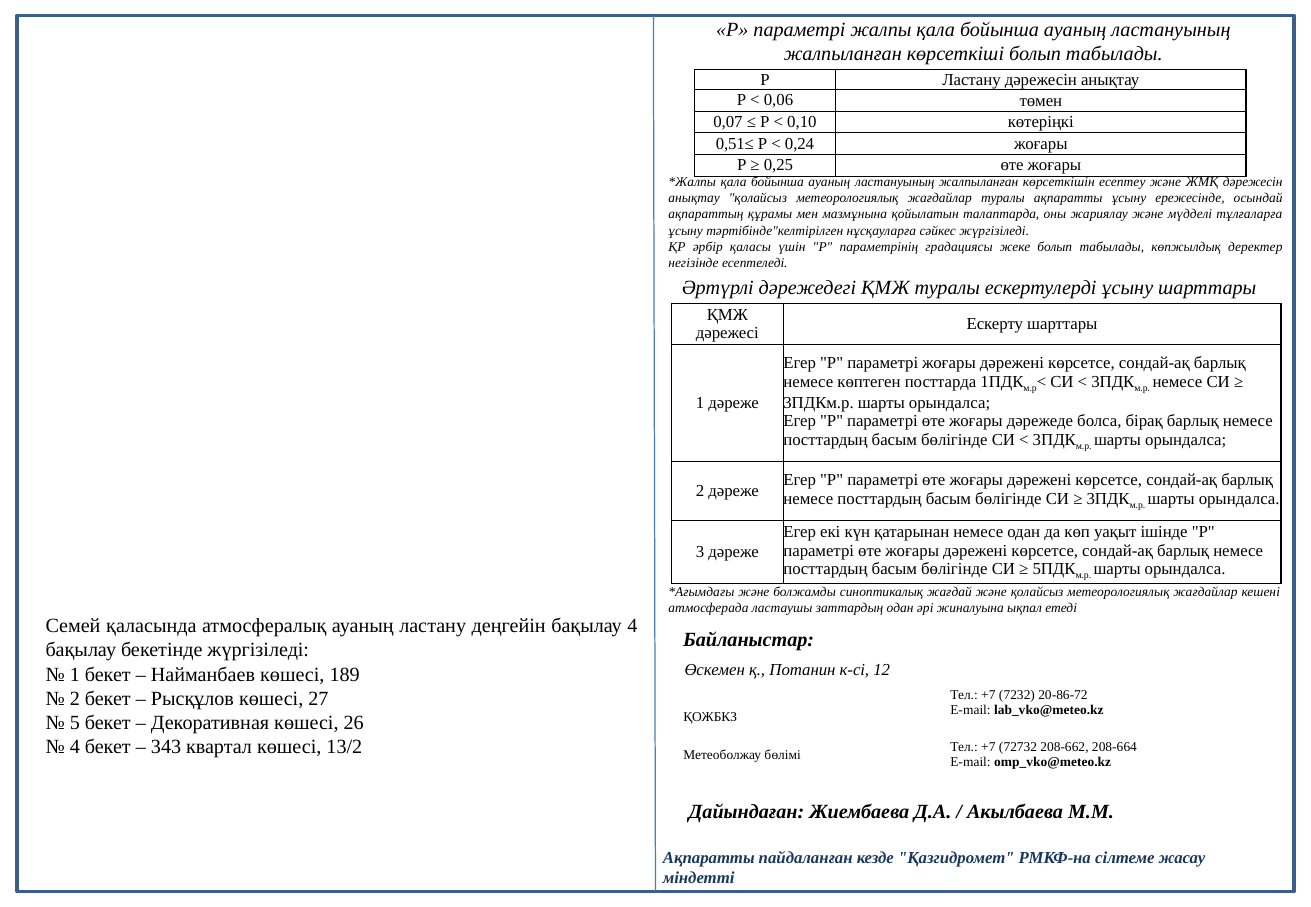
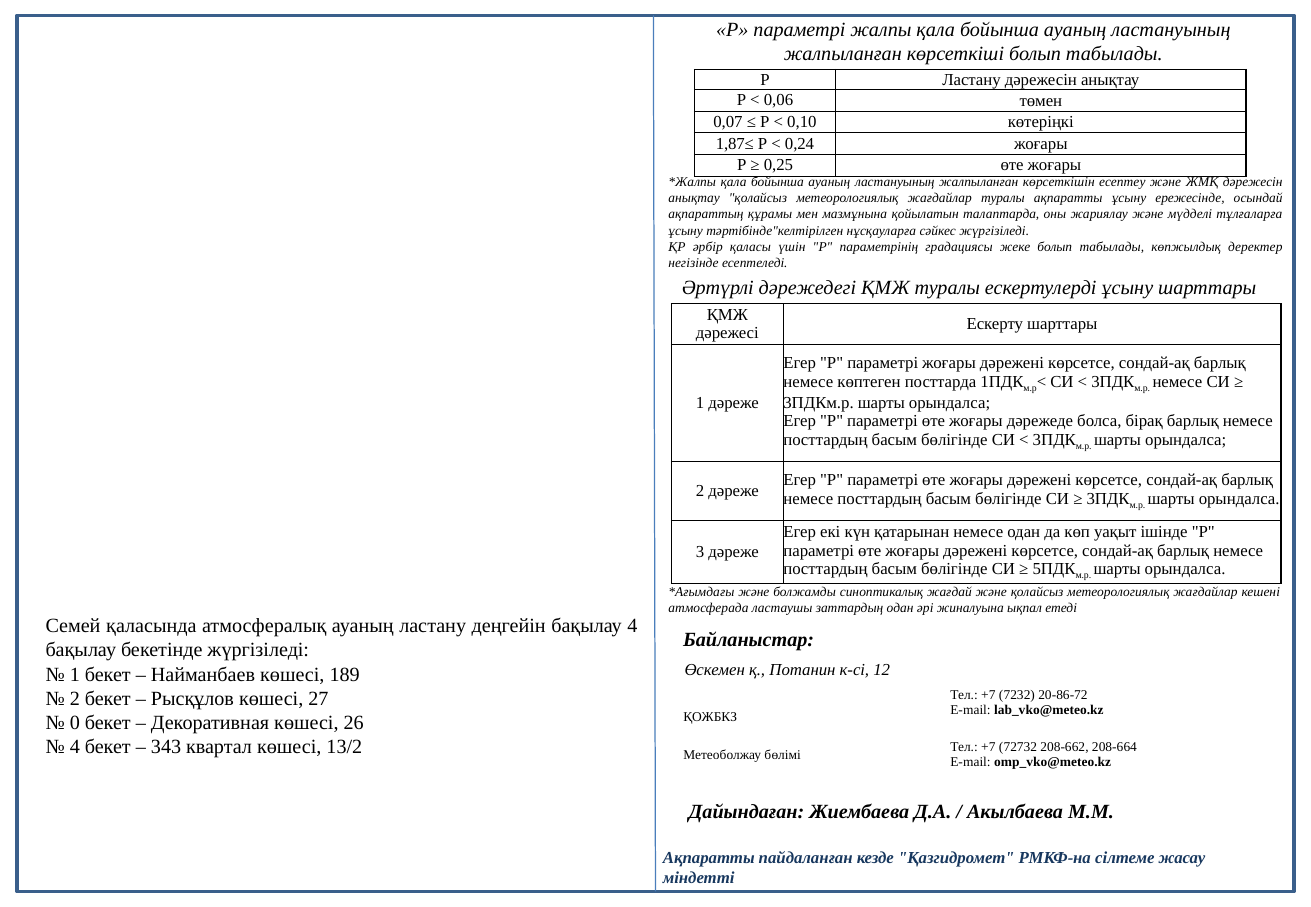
0,51≤: 0,51≤ -> 1,87≤ (735, 144)
5: 5 -> 0 (75, 723)
